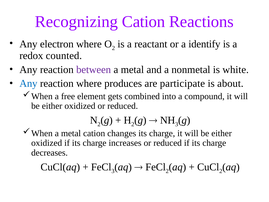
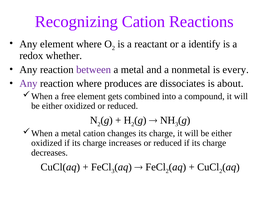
Any electron: electron -> element (57, 44)
counted: counted -> whether (64, 56)
white: white -> every (236, 70)
Any colour: blue -> purple (28, 83)
participate: participate -> dissociates (182, 83)
